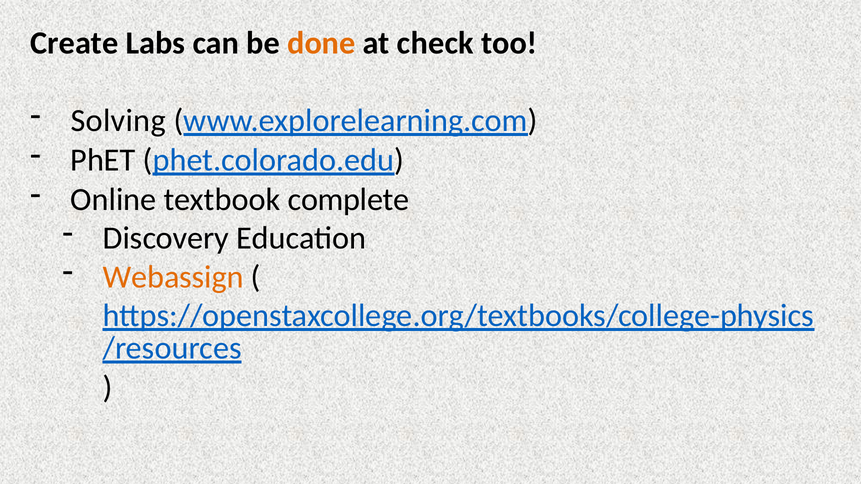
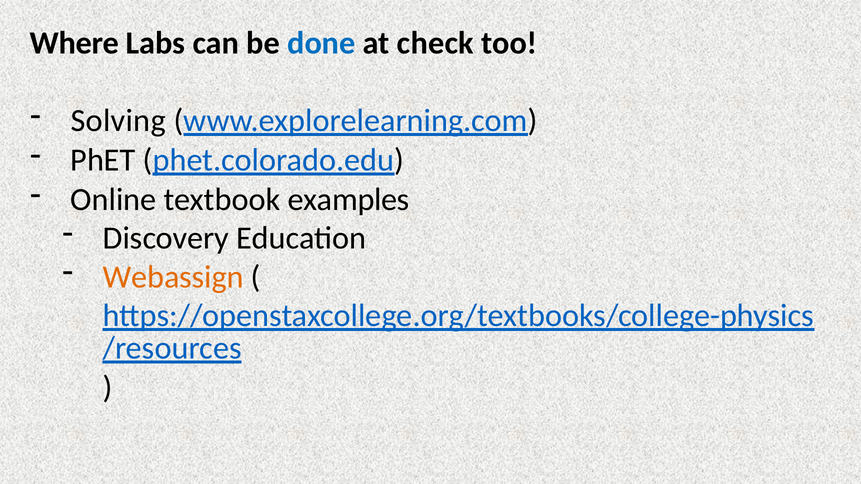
Create: Create -> Where (74, 43)
done colour: orange -> blue (321, 43)
complete: complete -> examples (349, 200)
